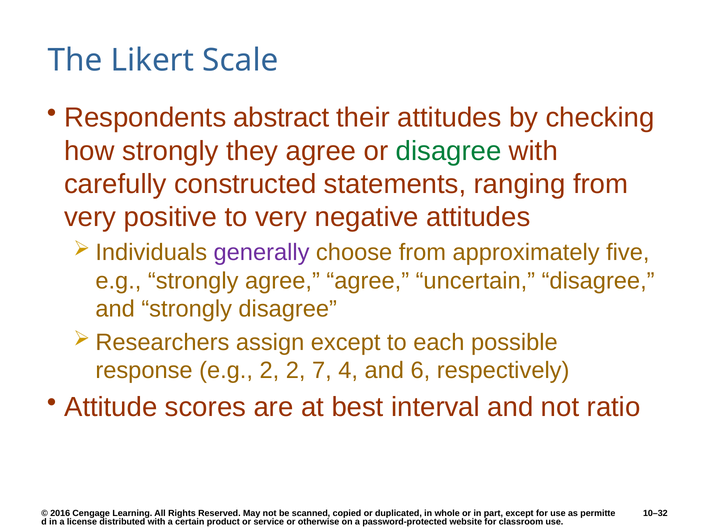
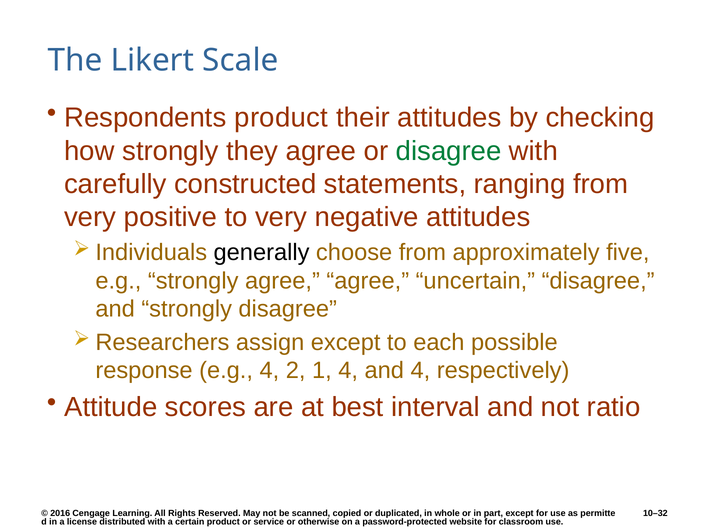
Respondents abstract: abstract -> product (281, 118)
generally colour: purple -> black (262, 252)
e.g 2: 2 -> 4 (269, 370)
7: 7 -> 1 (322, 370)
and 6: 6 -> 4 (420, 370)
